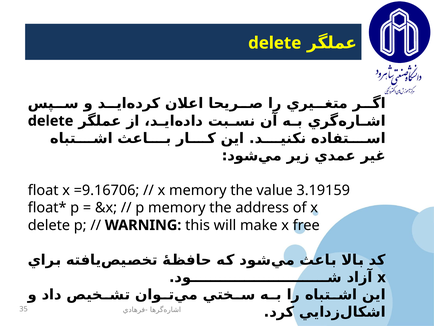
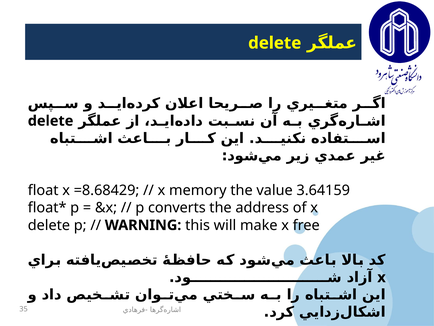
=9.16706: =9.16706 -> =8.68429 (107, 190)
3.19159: 3.19159 -> 3.64159 (323, 190)
p memory: memory -> converts (177, 208)
